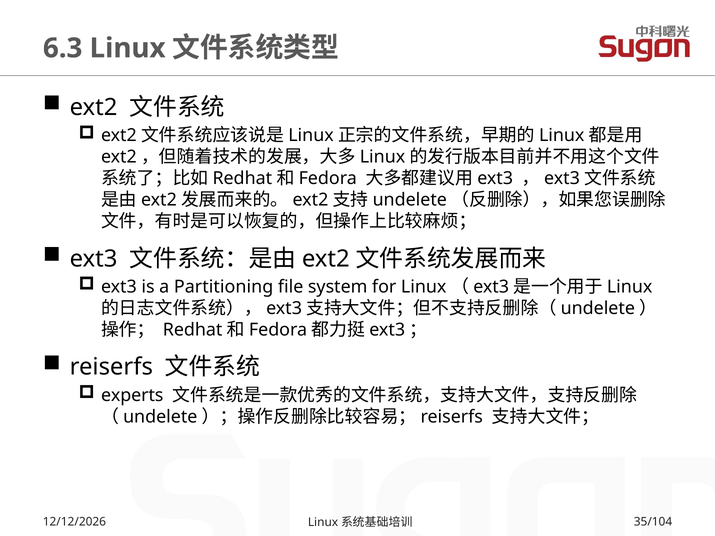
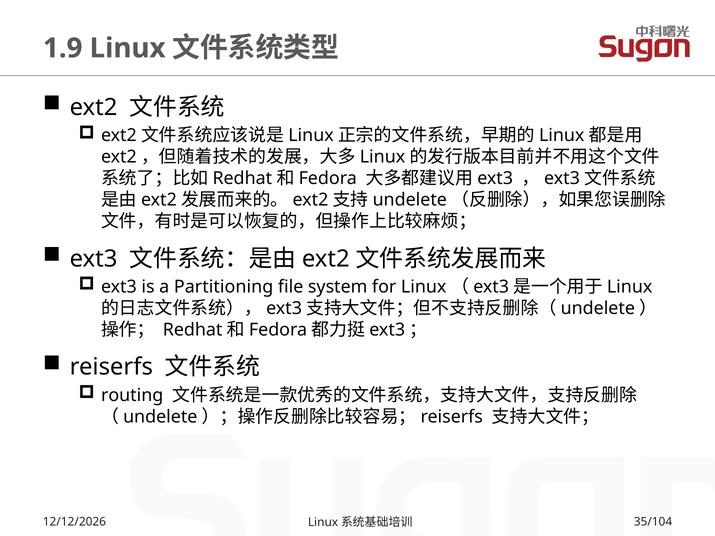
6.3: 6.3 -> 1.9 (63, 48)
experts: experts -> routing (132, 395)
